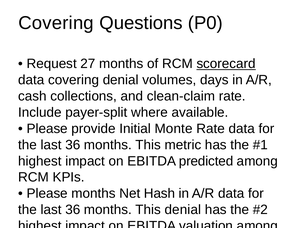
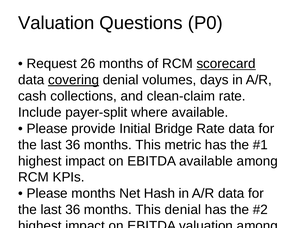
Covering: Covering -> Valuation (56, 23)
27: 27 -> 26 (88, 64)
covering underline: none -> present (74, 80)
Monte: Monte -> Bridge (174, 128)
EBITDA predicted: predicted -> available (206, 161)
